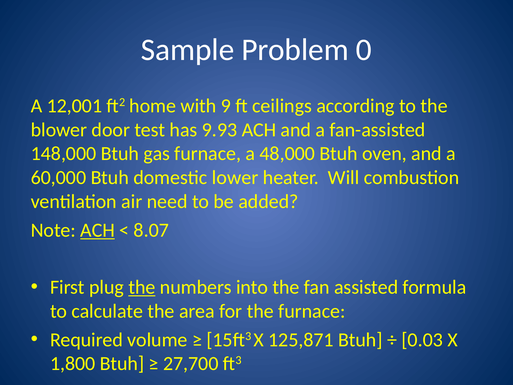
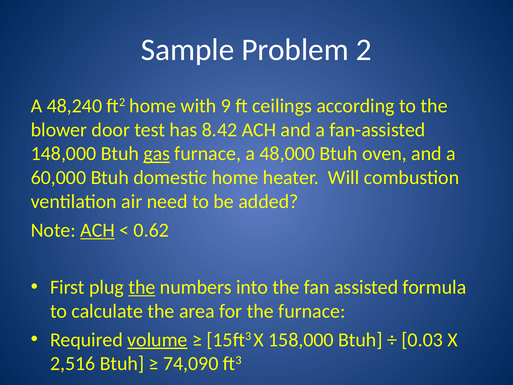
0: 0 -> 2 (364, 50)
12,001: 12,001 -> 48,240 (74, 106)
9.93: 9.93 -> 8.42 (220, 130)
gas underline: none -> present (157, 154)
domestic lower: lower -> home (235, 178)
8.07: 8.07 -> 0.62 (151, 230)
volume underline: none -> present (157, 340)
125,871: 125,871 -> 158,000 (301, 340)
1,800: 1,800 -> 2,516 (73, 364)
27,700: 27,700 -> 74,090 (191, 364)
